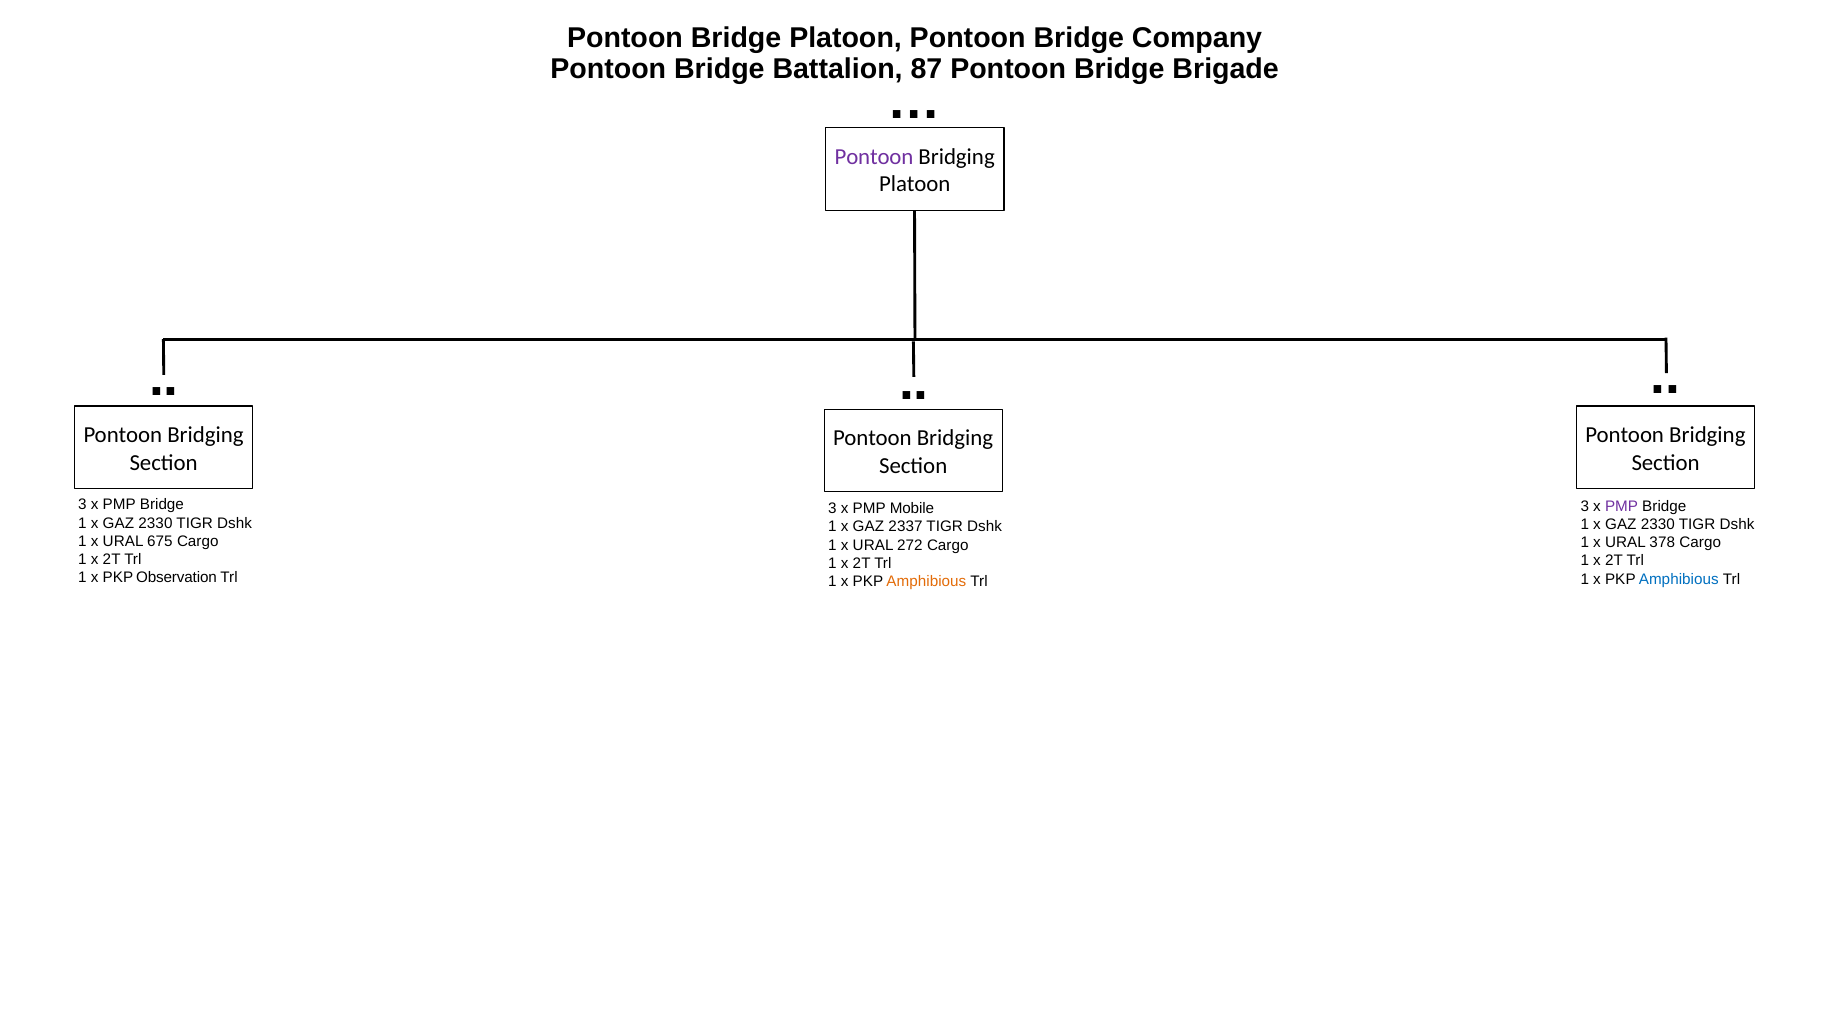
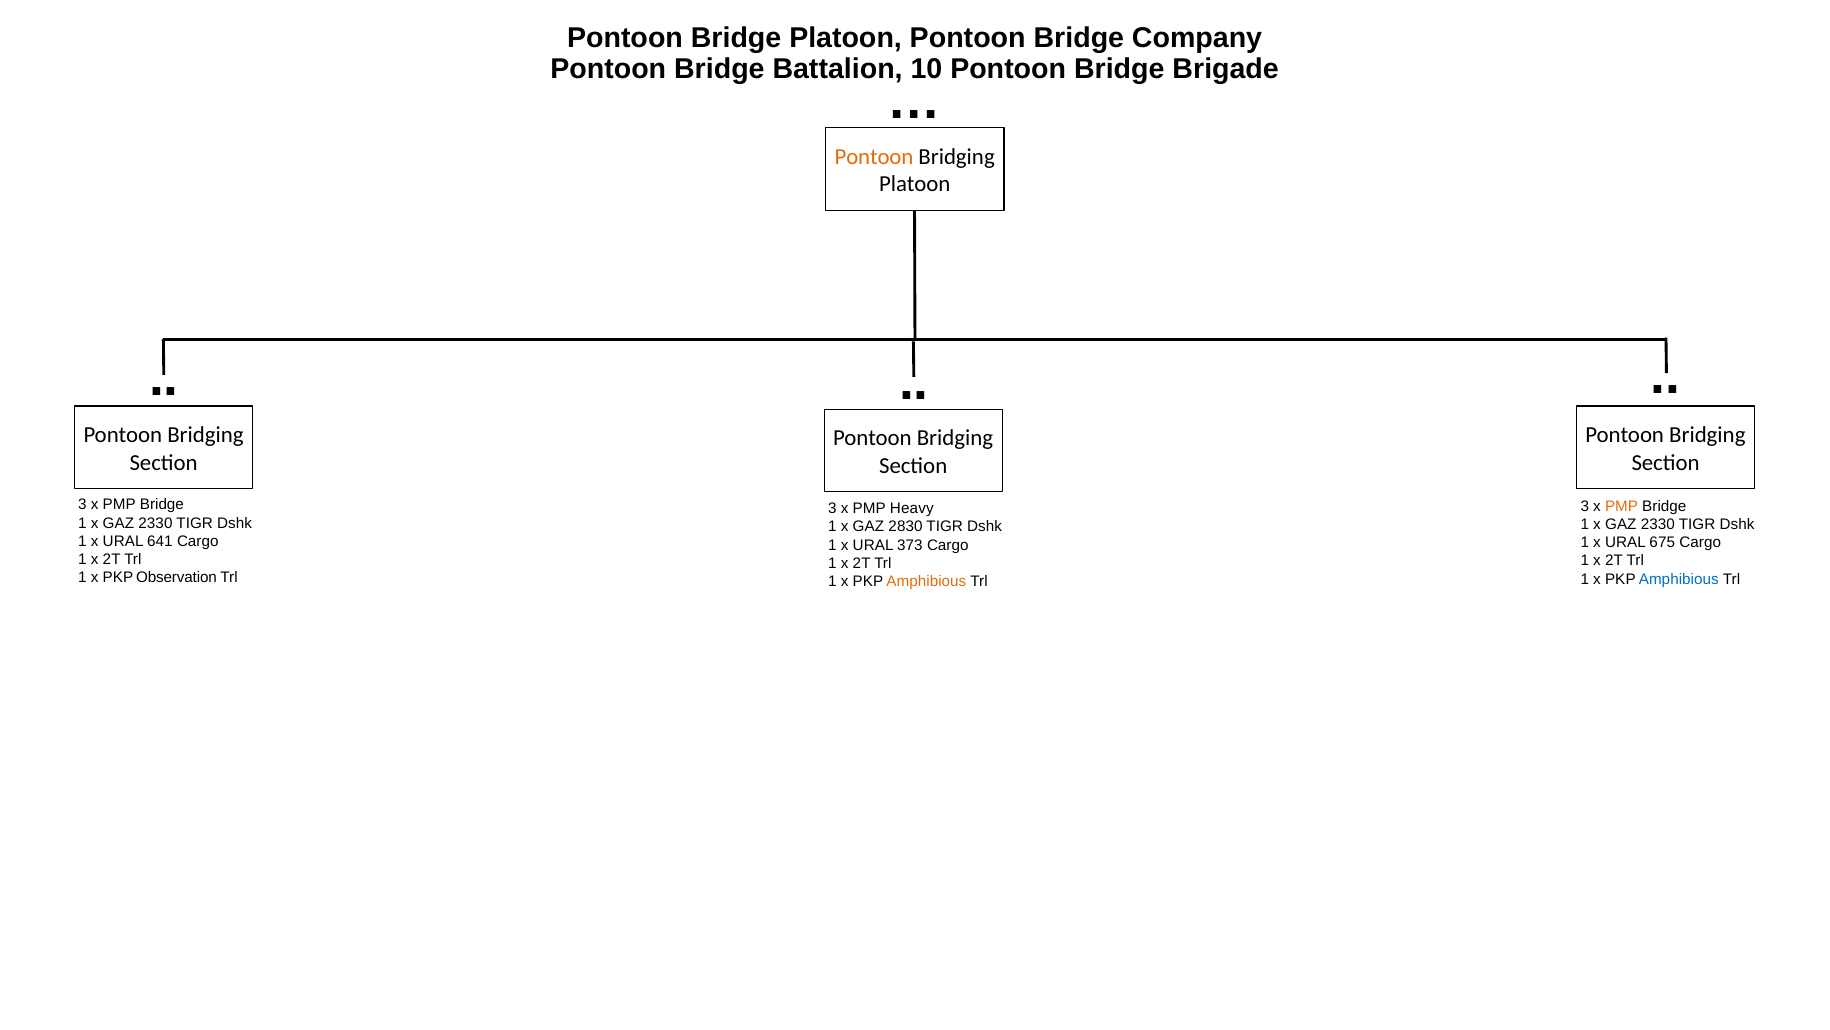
87: 87 -> 10 (926, 69)
Pontoon colour: purple -> orange (874, 157)
PMP colour: purple -> orange (1622, 506)
Mobile: Mobile -> Heavy (912, 508)
2337: 2337 -> 2830 (905, 527)
675: 675 -> 641 (160, 541)
378: 378 -> 675 (1662, 542)
272: 272 -> 373 (910, 545)
